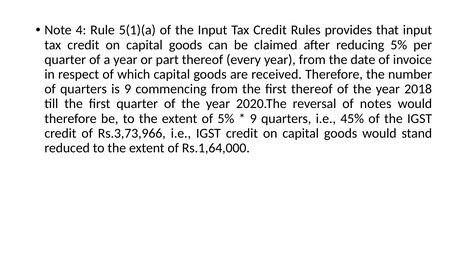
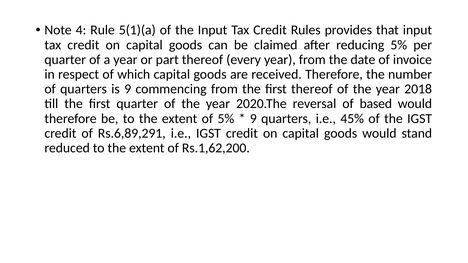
notes: notes -> based (376, 104)
Rs.3,73,966: Rs.3,73,966 -> Rs.6,89,291 (132, 133)
Rs.1,64,000: Rs.1,64,000 -> Rs.1,62,200 (216, 148)
